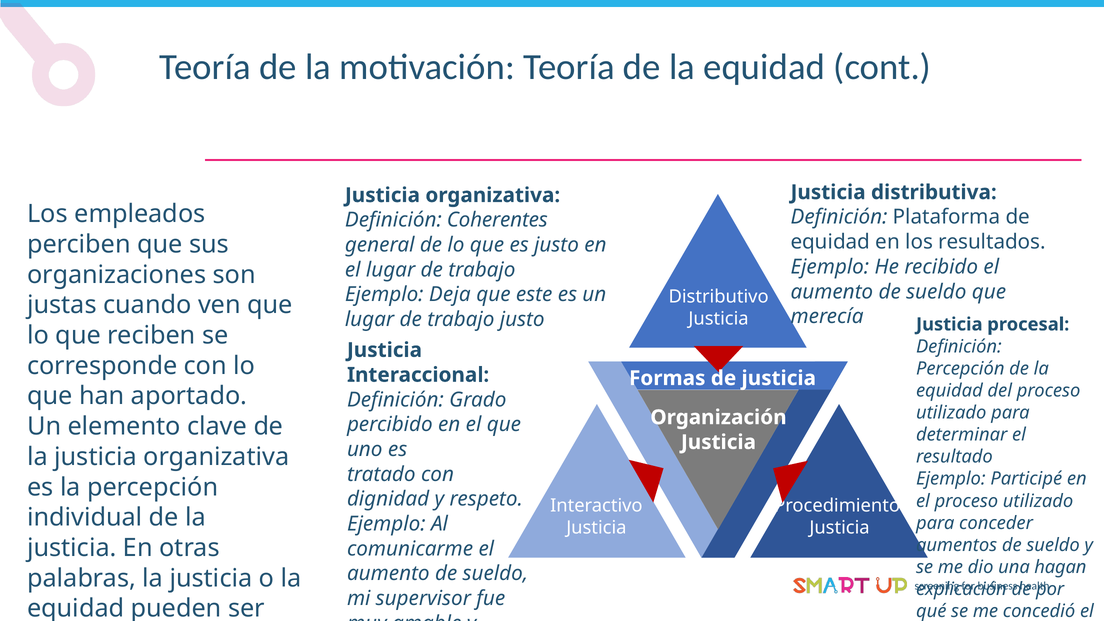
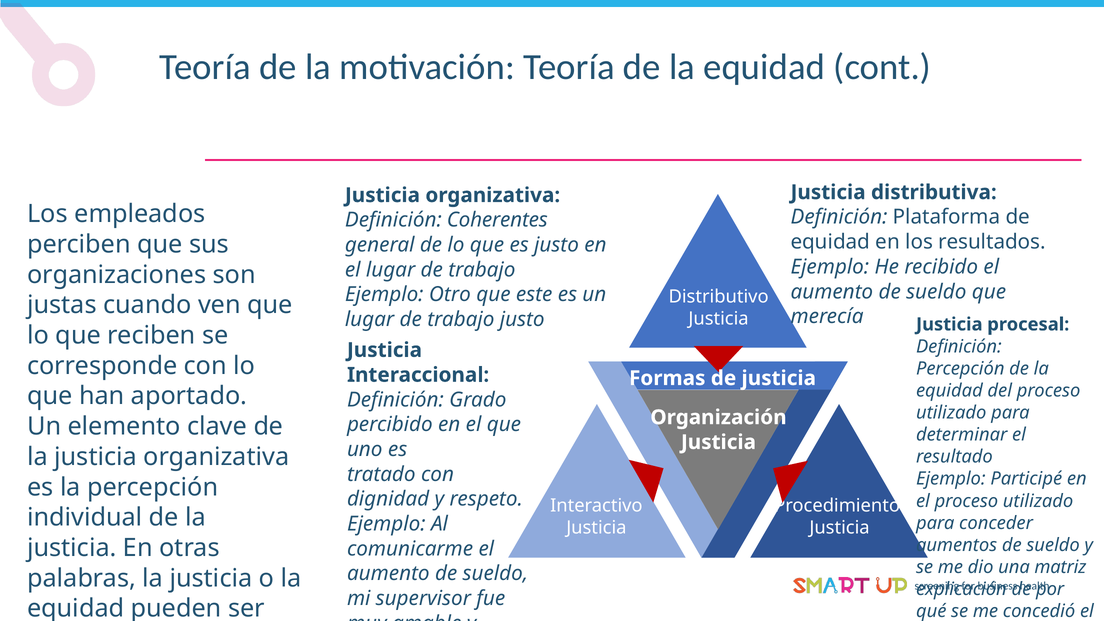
Deja: Deja -> Otro (450, 295)
hagan: hagan -> matriz (1060, 567)
